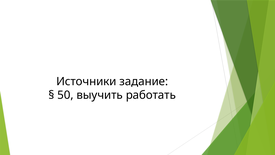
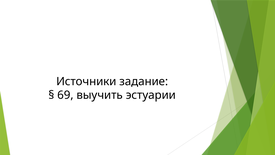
50: 50 -> 69 (65, 95)
работать: работать -> эстуарии (151, 95)
